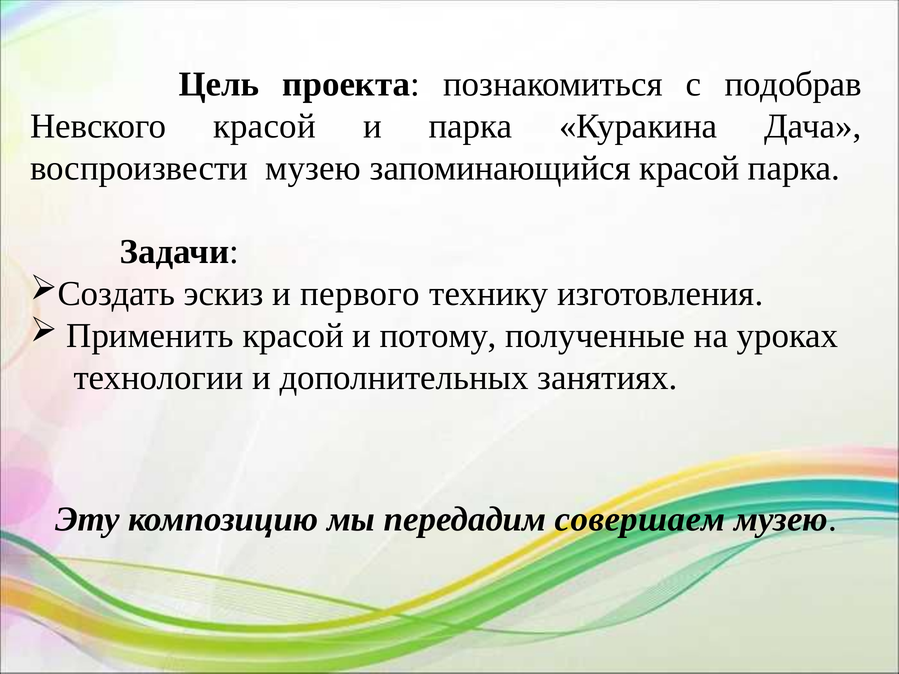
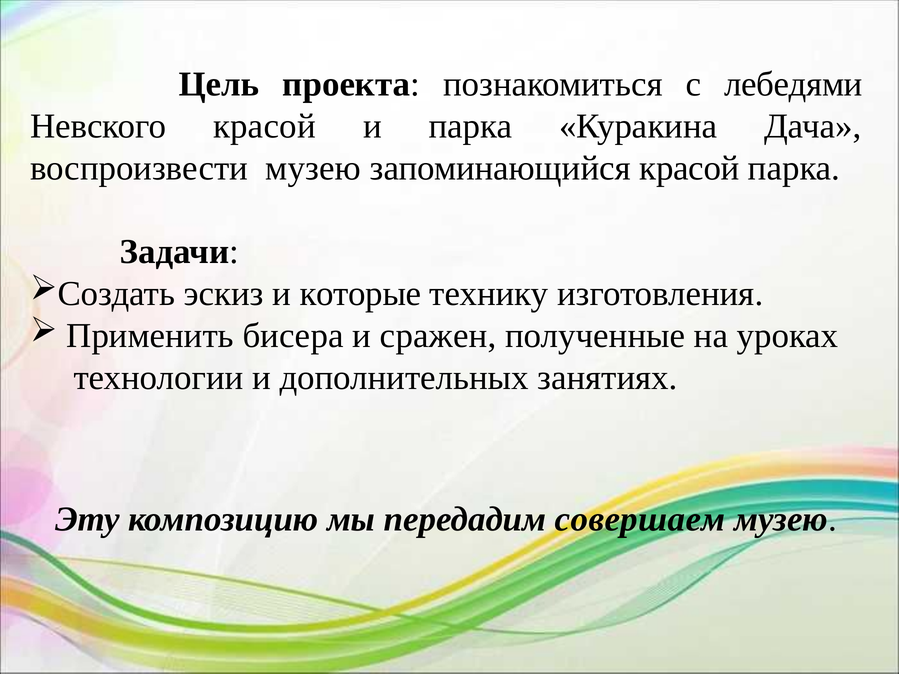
подобрав: подобрав -> лебедями (793, 84)
первого: первого -> которые (360, 294)
Применить красой: красой -> бисера (293, 336)
потому: потому -> сражен (438, 336)
